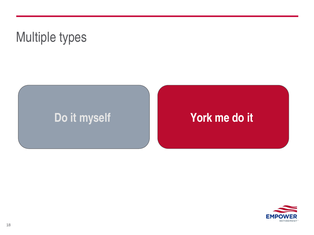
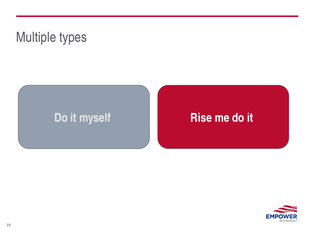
York: York -> Rise (201, 118)
